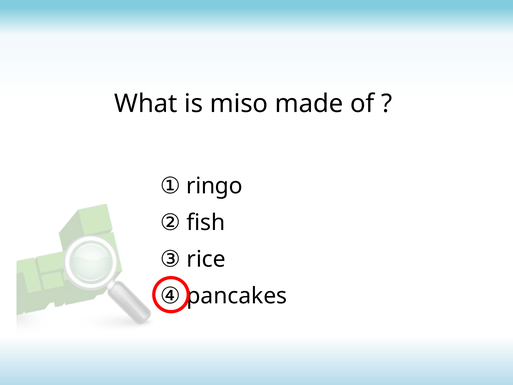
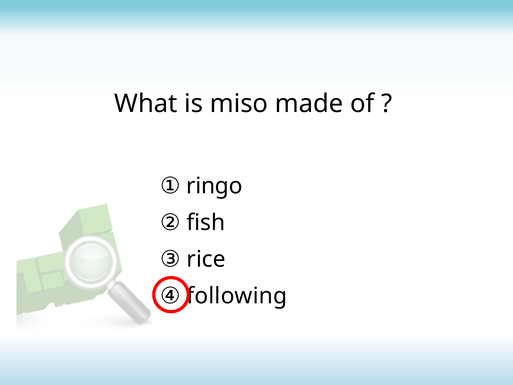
pancakes: pancakes -> following (237, 296)
